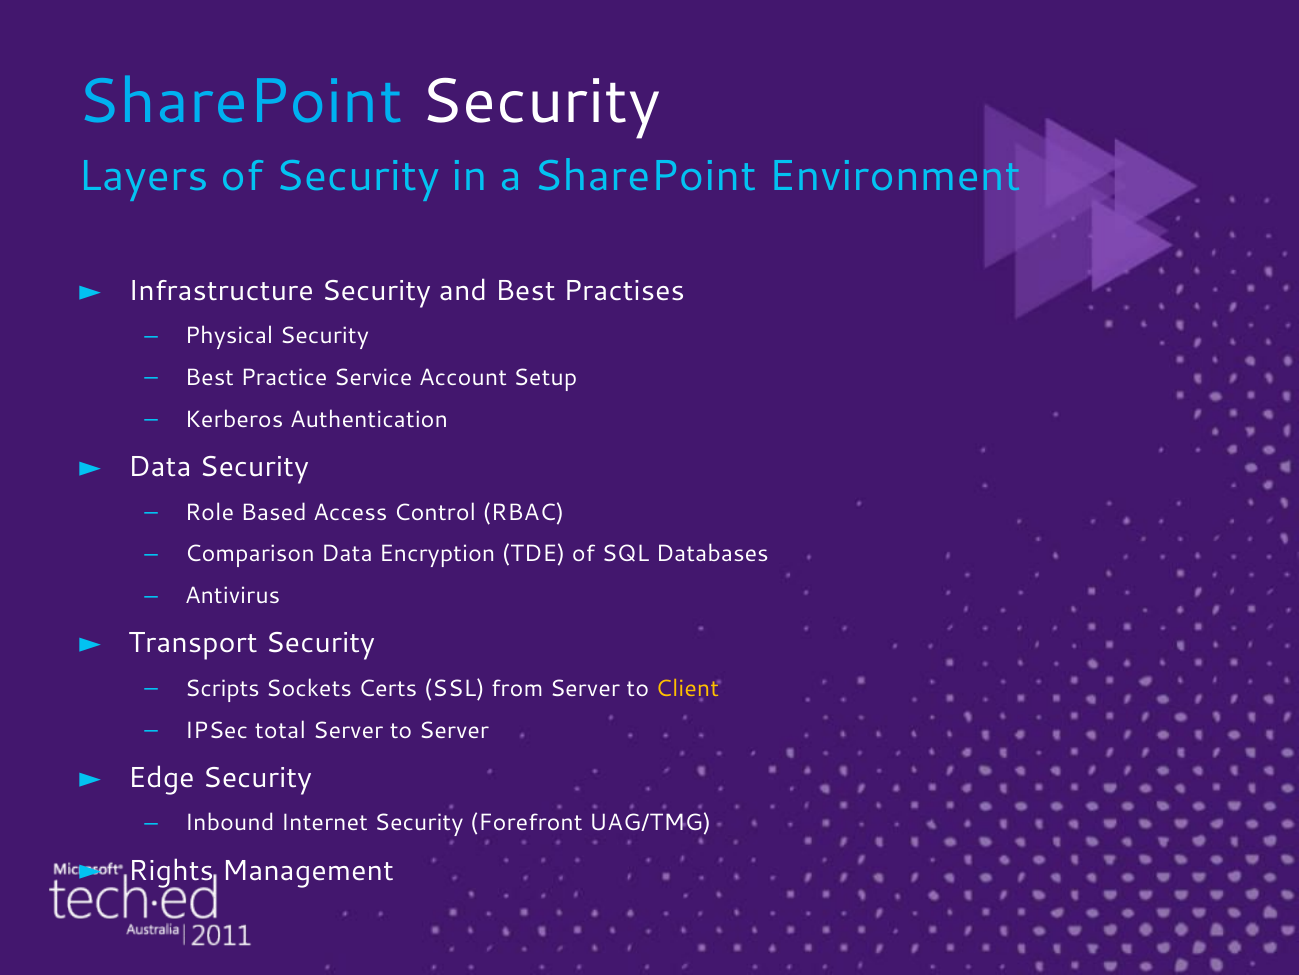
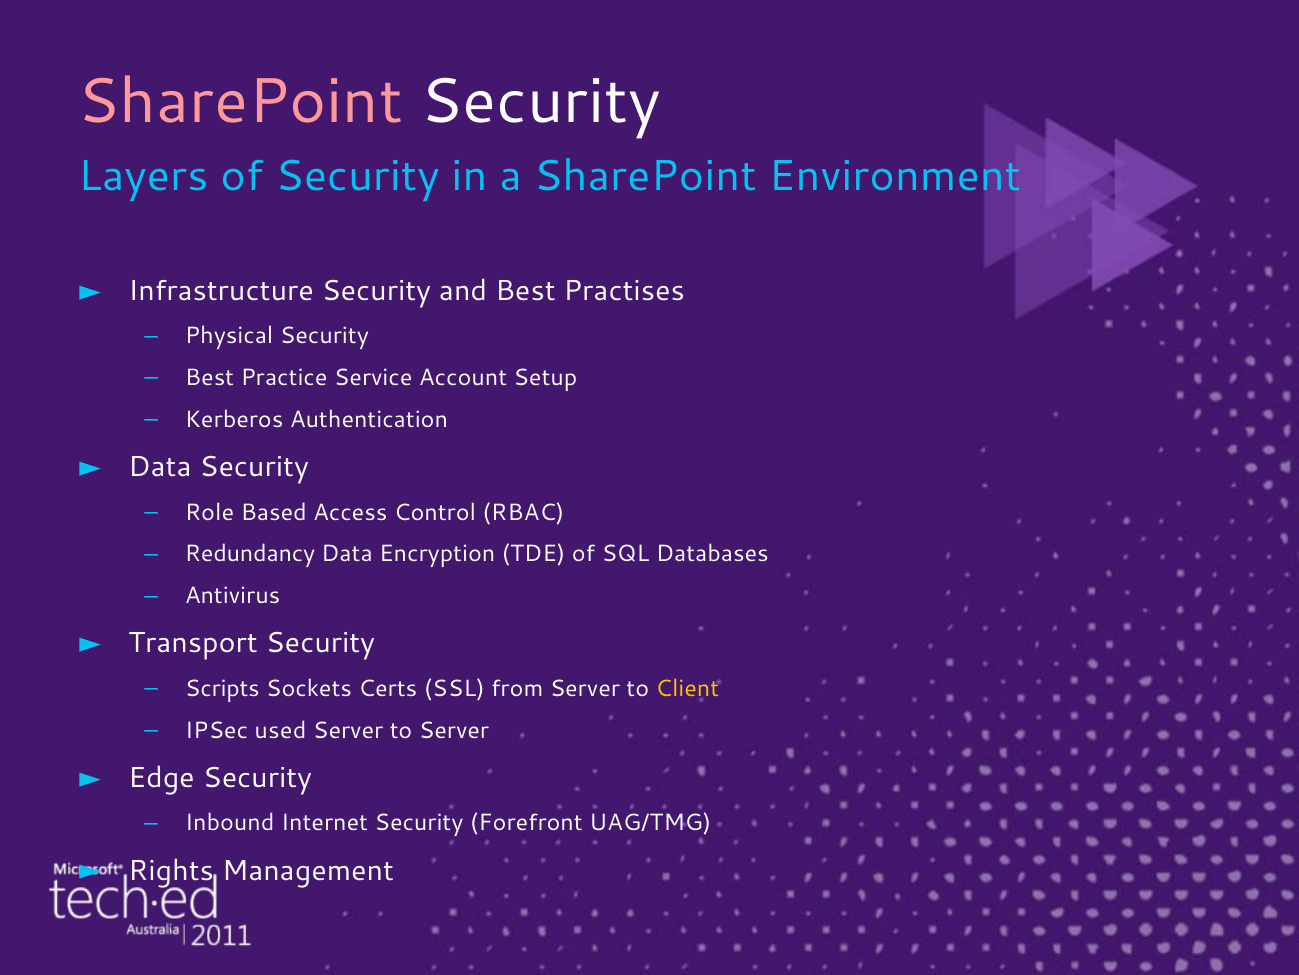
SharePoint colour: light blue -> pink (241, 102)
Comparison: Comparison -> Redundancy (250, 554)
total: total -> used (280, 730)
